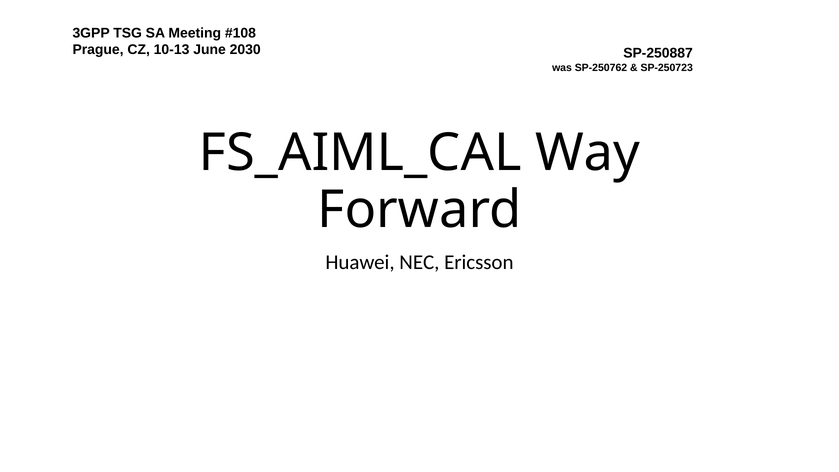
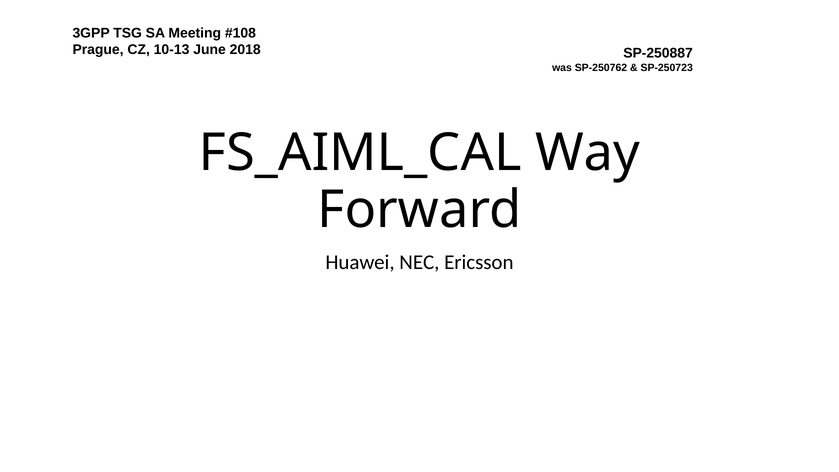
2030: 2030 -> 2018 (245, 50)
